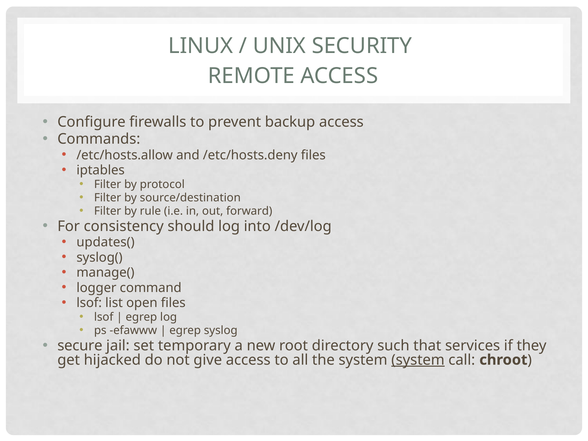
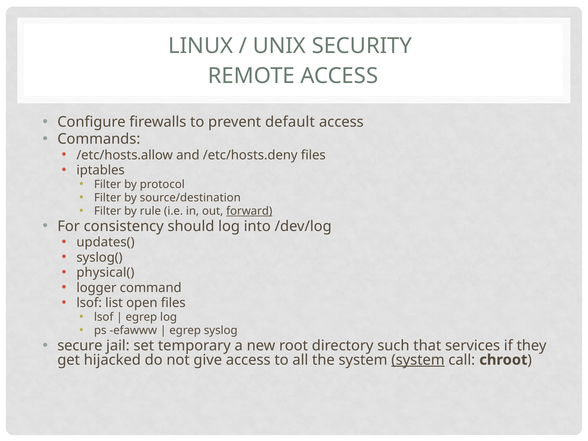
backup: backup -> default (290, 122)
forward underline: none -> present (249, 211)
manage(: manage( -> physical( (105, 273)
